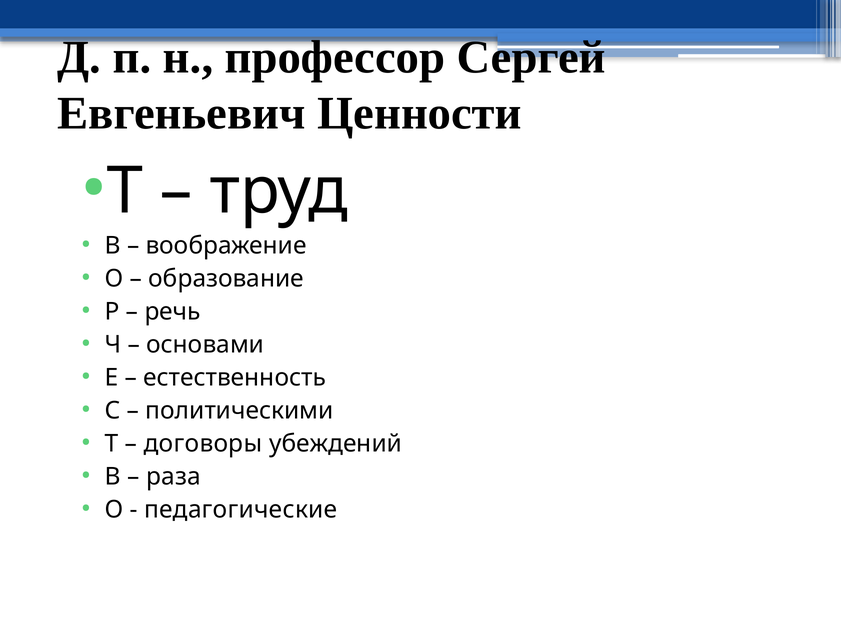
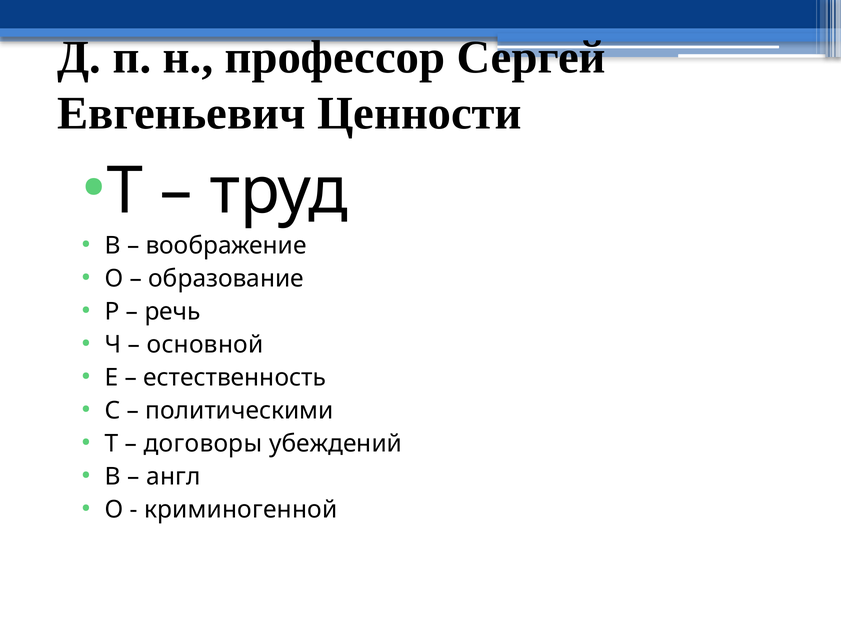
основами: основами -> основной (205, 345)
раза: раза -> англ (173, 476)
педагогические: педагогические -> криминогенной (241, 509)
